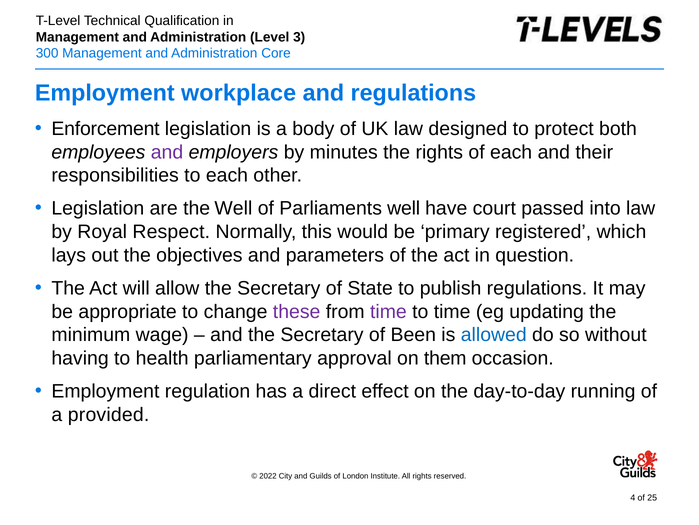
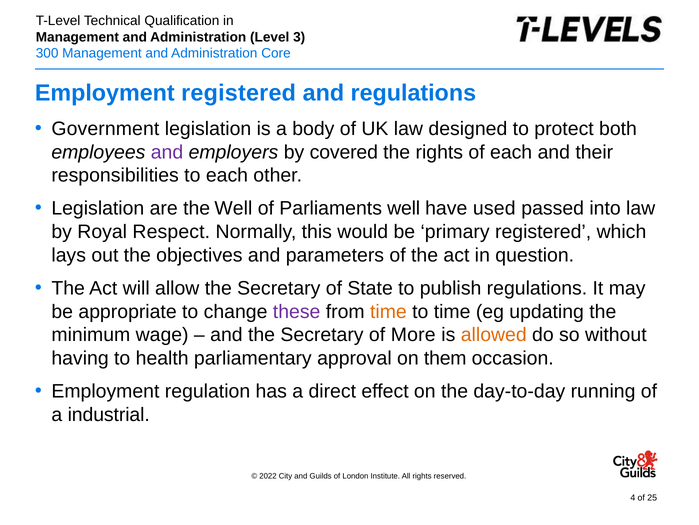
Employment workplace: workplace -> registered (239, 93)
Enforcement: Enforcement -> Government (105, 129)
minutes: minutes -> covered (344, 152)
court: court -> used (494, 208)
time colour: purple -> orange (388, 311)
Been: Been -> More (413, 334)
allowed colour: blue -> orange (494, 334)
provided: provided -> industrial (109, 414)
